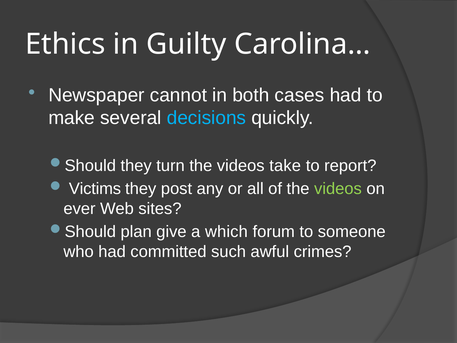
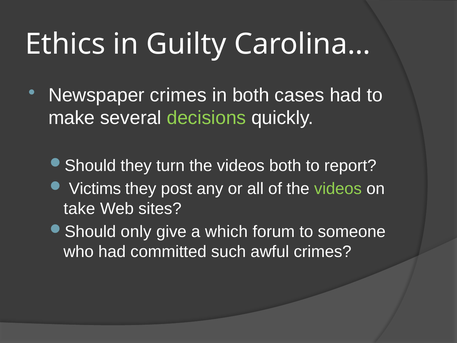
Newspaper cannot: cannot -> crimes (178, 95)
decisions colour: light blue -> light green (206, 118)
videos take: take -> both (285, 165)
ever: ever -> take (79, 208)
plan: plan -> only (136, 232)
